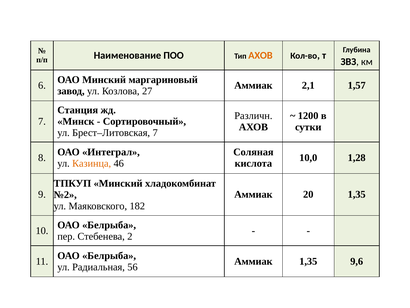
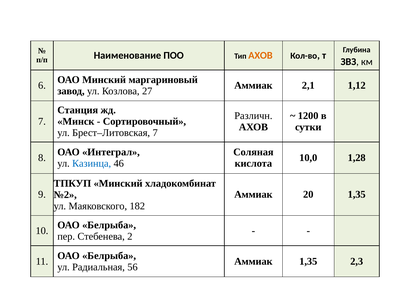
1,57: 1,57 -> 1,12 (357, 85)
Казинца colour: orange -> blue (92, 163)
9,6: 9,6 -> 2,3 (357, 261)
